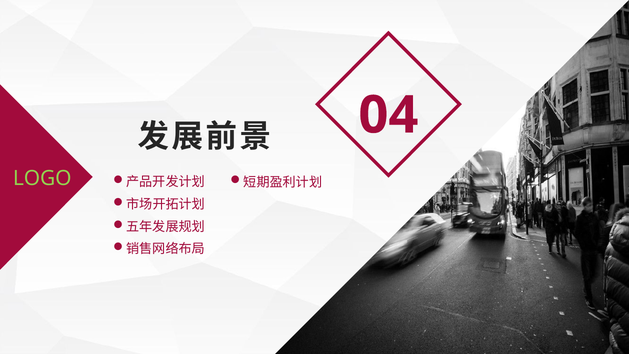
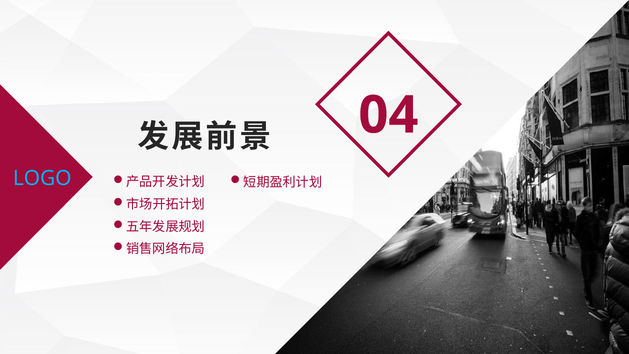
LOGO colour: light green -> light blue (42, 178)
